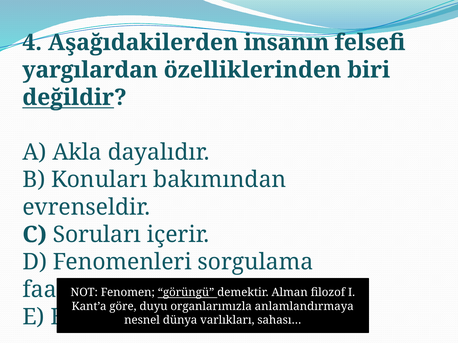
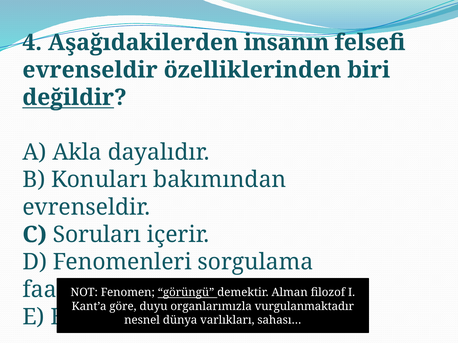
yargılardan: yargılardan -> evrenseldir (90, 70)
anlamlandırmaya: anlamlandırmaya -> vurgulanmaktadır (304, 307)
